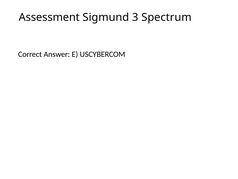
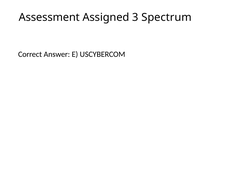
Sigmund: Sigmund -> Assigned (106, 17)
